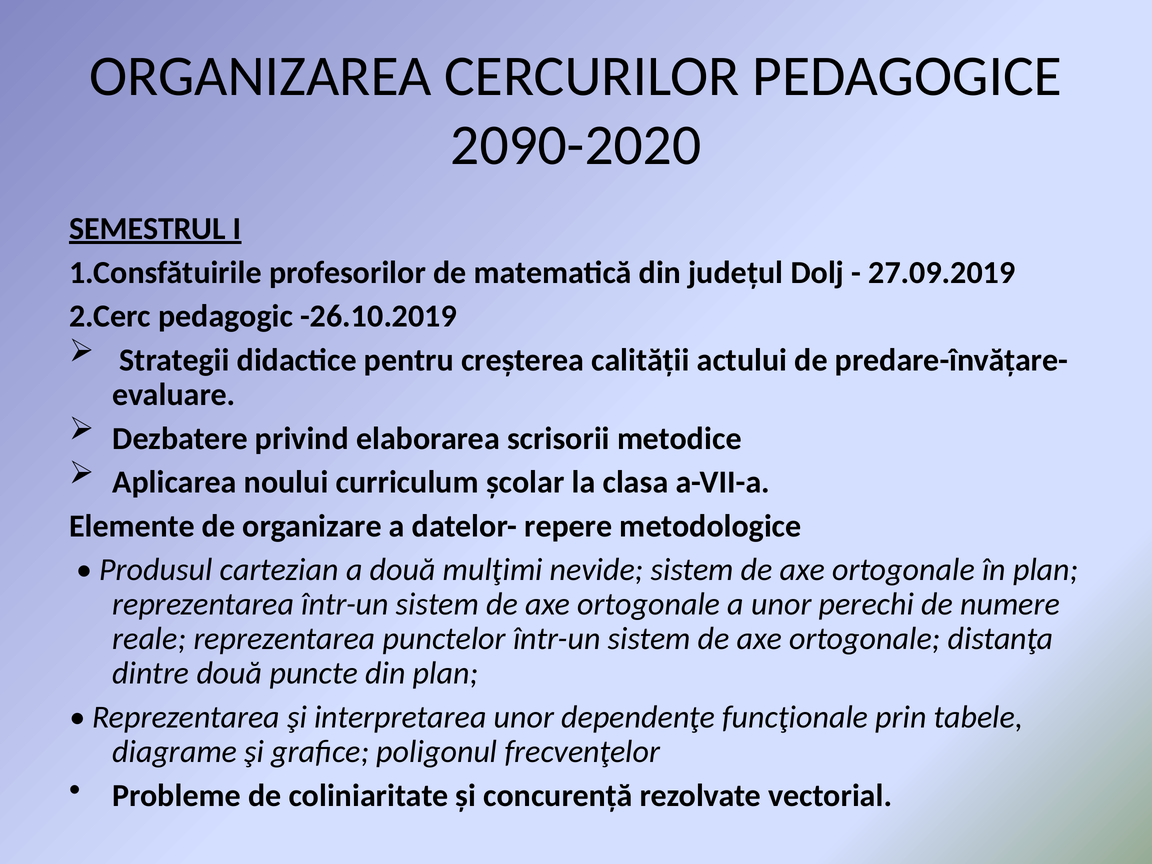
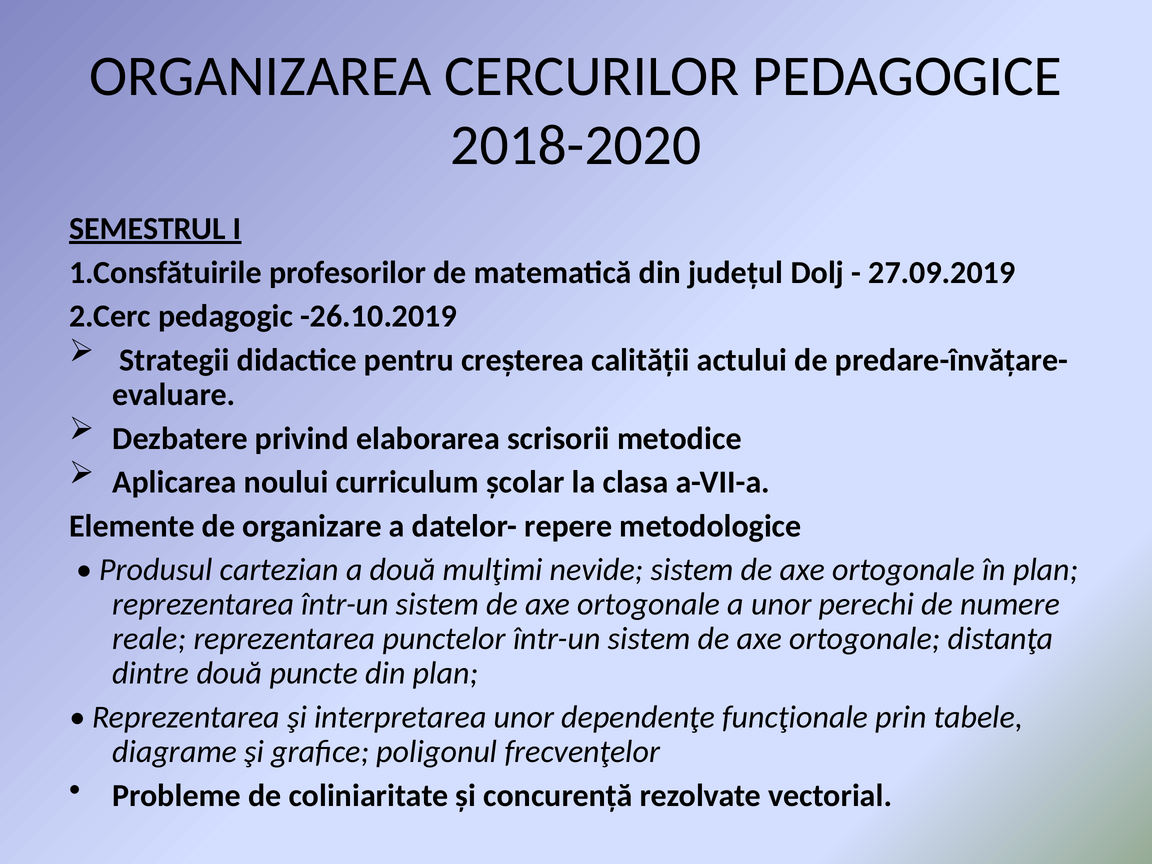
2090-2020: 2090-2020 -> 2018-2020 (576, 145)
